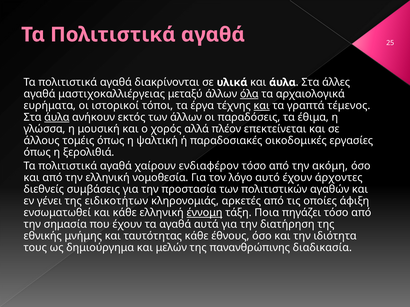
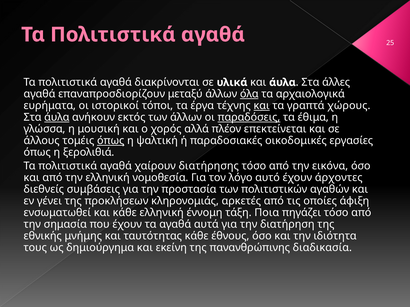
μαστιχοκαλλιέργειας: μαστιχοκαλλιέργειας -> επαναπροσδιορίζουν (112, 94)
τέμενος: τέμενος -> χώρους (349, 106)
παραδόσεις underline: none -> present (249, 118)
όπως underline: none -> present (111, 141)
ενδιαφέρον: ενδιαφέρον -> διατήρησης (209, 166)
ακόμη: ακόμη -> εικόνα (330, 166)
ειδικοτήτων: ειδικοτήτων -> προκλήσεων (116, 201)
έννομη underline: present -> none (205, 213)
μελών: μελών -> εκείνη (171, 248)
